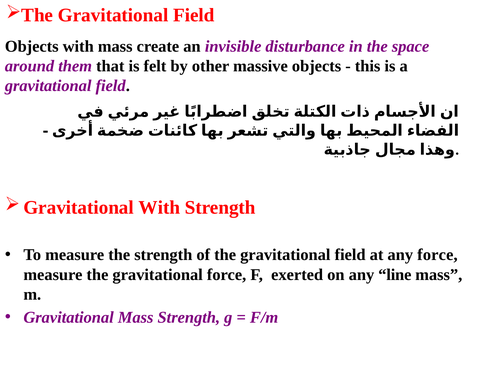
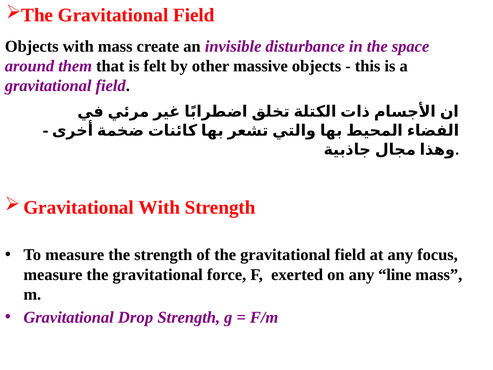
any force: force -> focus (438, 255)
Gravitational Mass: Mass -> Drop (136, 317)
